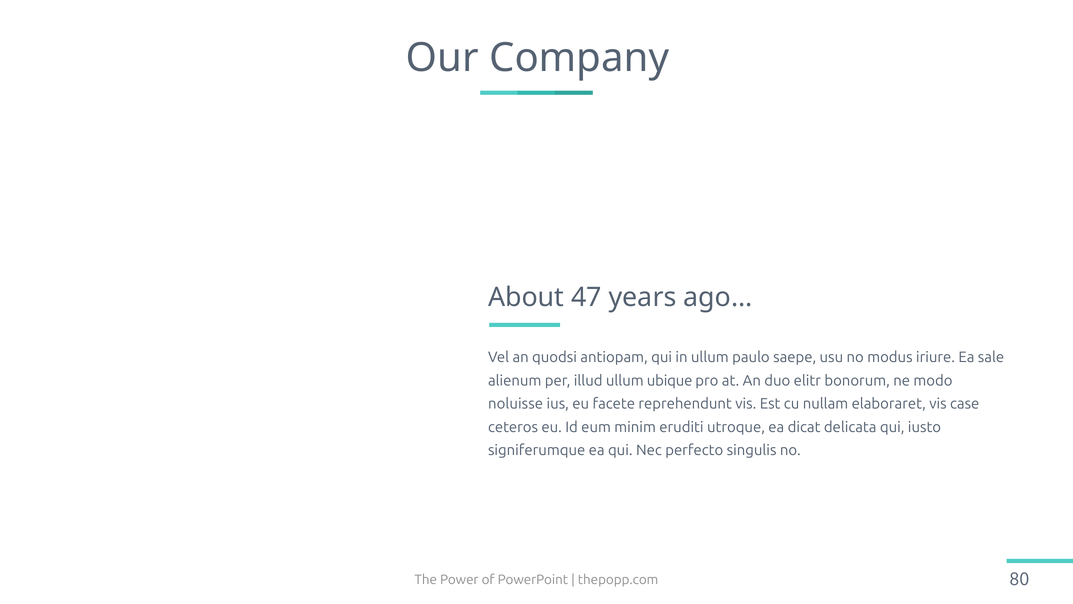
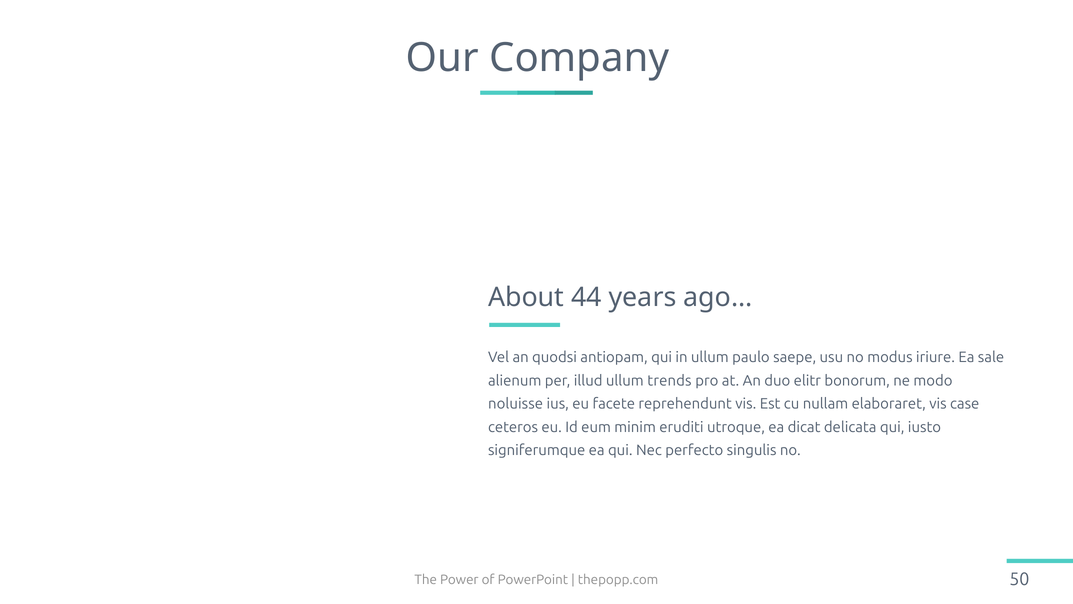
47: 47 -> 44 (586, 297)
ubique: ubique -> trends (669, 380)
80: 80 -> 50 (1019, 579)
